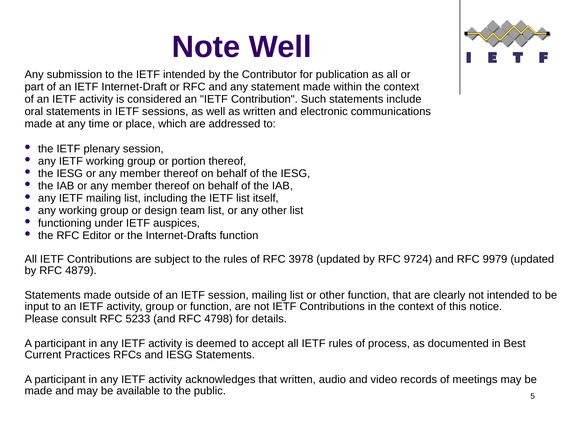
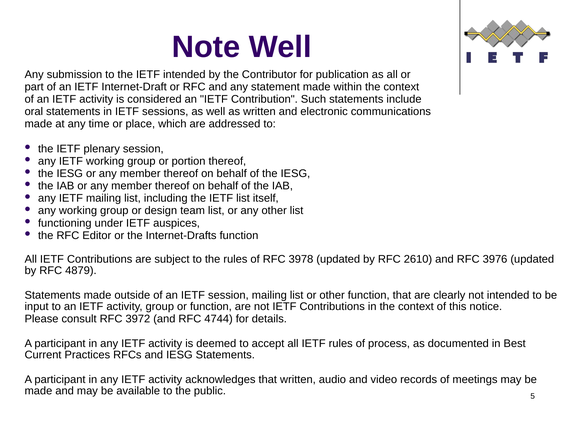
9724: 9724 -> 2610 (418, 260)
9979: 9979 -> 3976 (495, 260)
5233: 5233 -> 3972 (138, 319)
4798: 4798 -> 4744 (219, 319)
